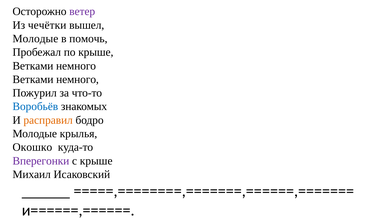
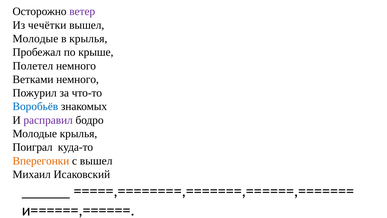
в помочь: помочь -> крылья (88, 39)
Ветками: Ветками -> Полетел (33, 66)
расправил colour: orange -> purple (48, 120)
Окошко: Окошко -> Поиграл (32, 147)
Вперегонки colour: purple -> orange (41, 161)
с крыше: крыше -> вышел (96, 161)
